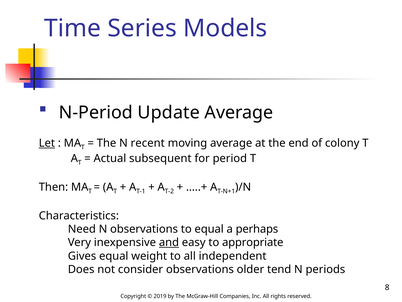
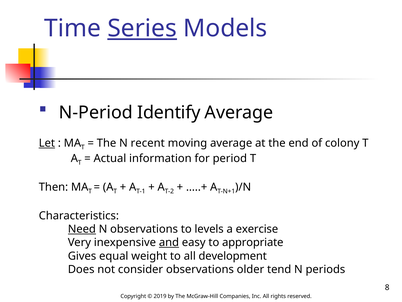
Series underline: none -> present (142, 28)
Update: Update -> Identify (169, 112)
subsequent: subsequent -> information (160, 158)
Need underline: none -> present (82, 229)
to equal: equal -> levels (209, 229)
perhaps: perhaps -> exercise (257, 229)
independent: independent -> development (233, 256)
